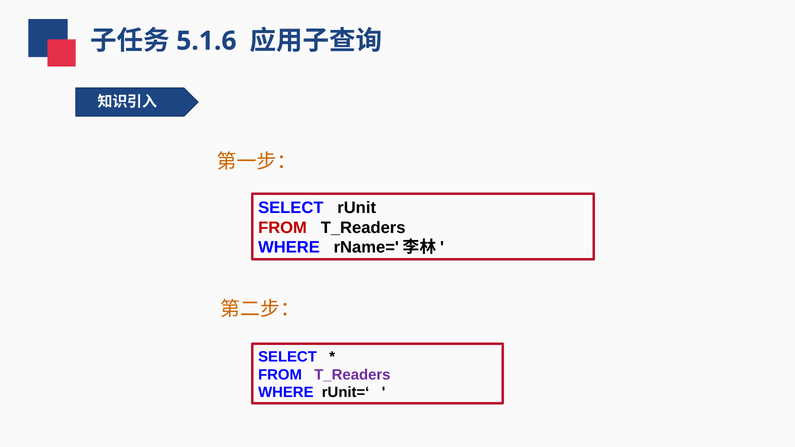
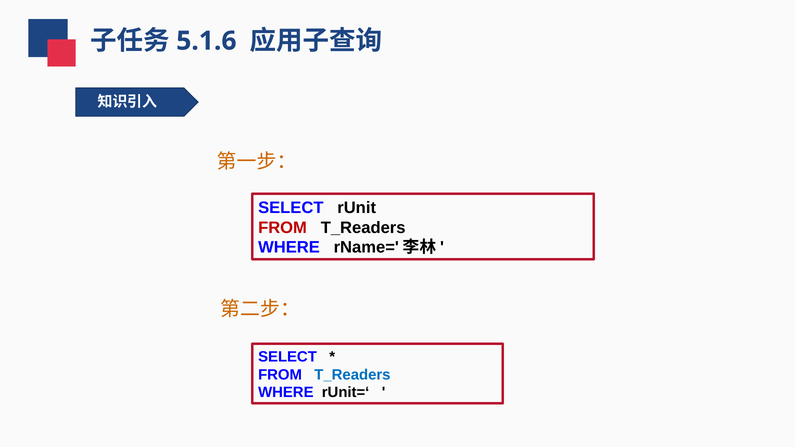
T_Readers colour: purple -> blue (352, 375)
